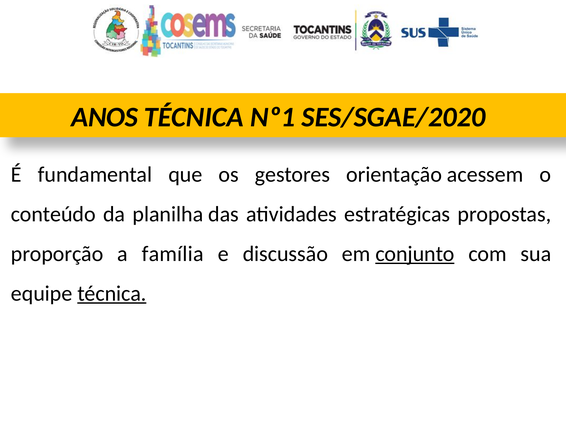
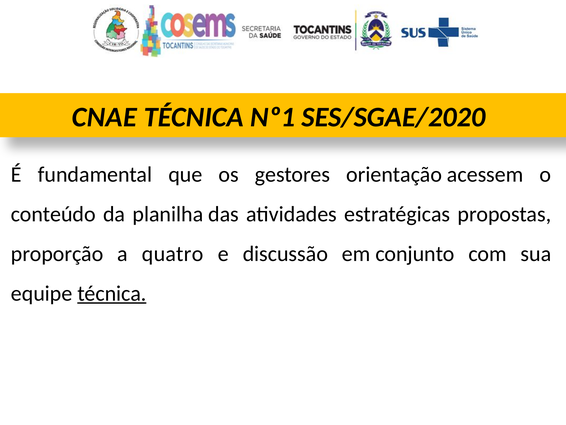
ANOS: ANOS -> CNAE (104, 117)
família: família -> quatro (173, 254)
conjunto underline: present -> none (415, 254)
